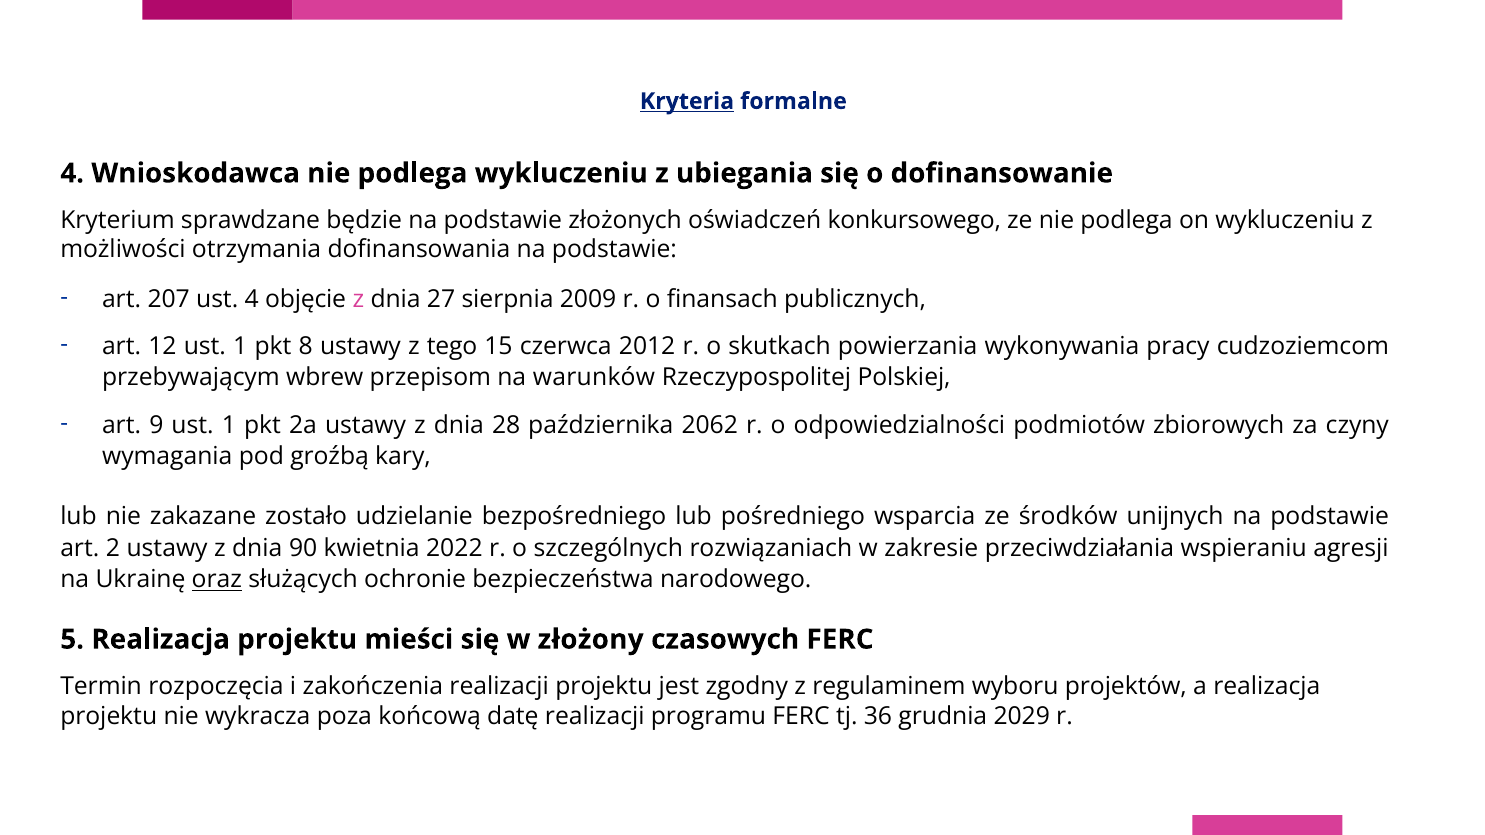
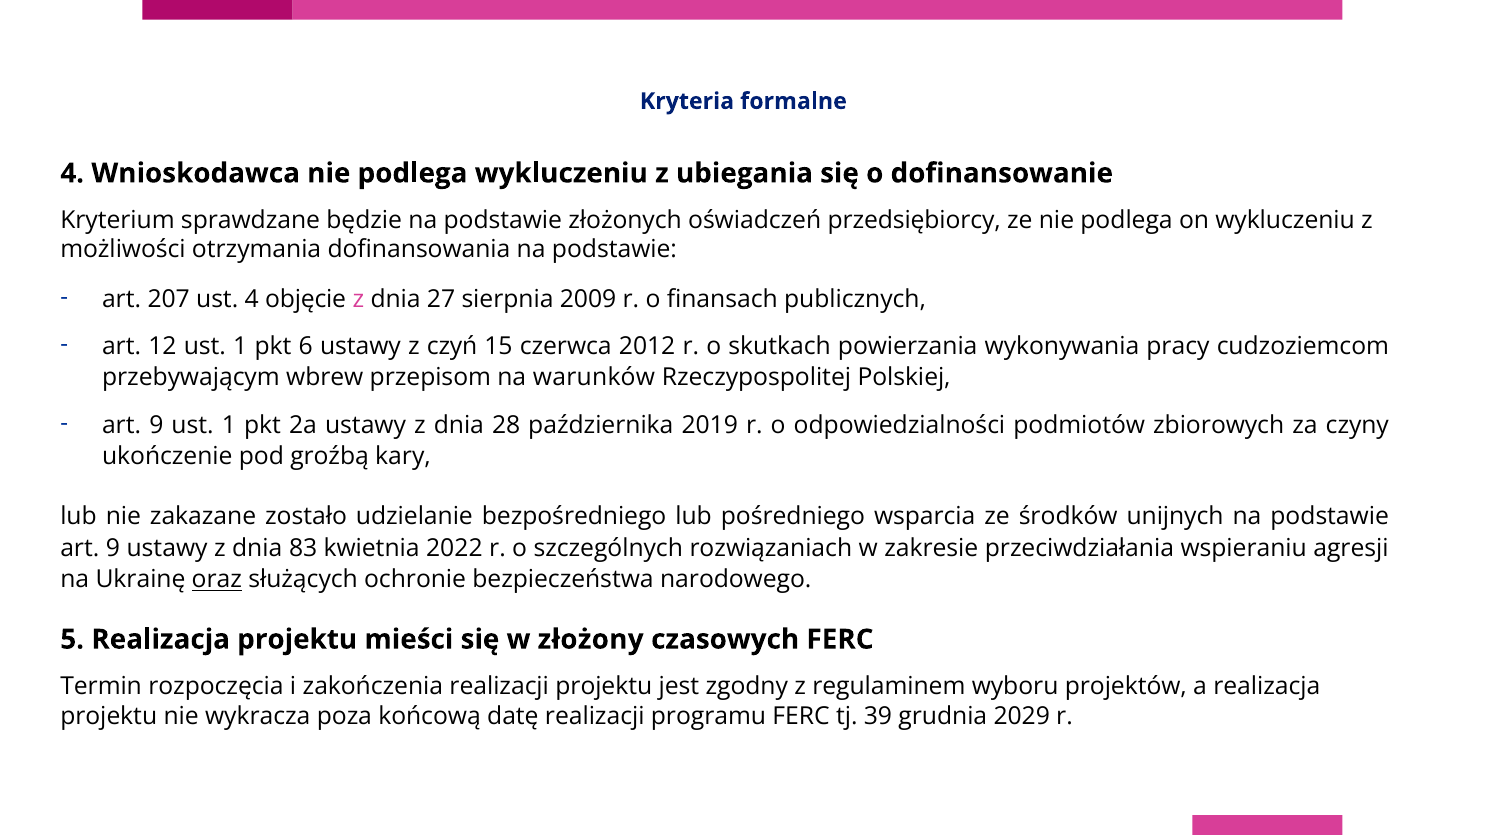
Kryteria underline: present -> none (687, 101)
konkursowego: konkursowego -> przedsiębiorcy (914, 220)
8: 8 -> 6 (306, 346)
tego: tego -> czyń (452, 346)
2062: 2062 -> 2019 (710, 425)
wymagania: wymagania -> ukończenie (167, 457)
2: 2 -> 9 (113, 548)
90: 90 -> 83 (303, 548)
36: 36 -> 39 (878, 716)
